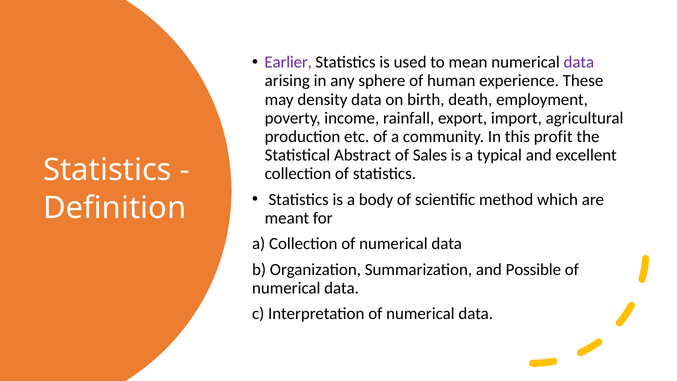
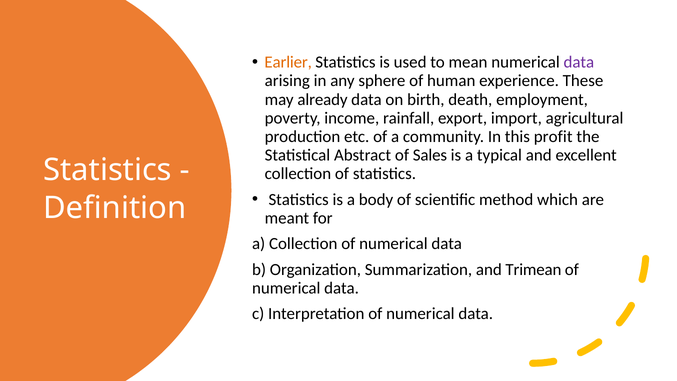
Earlier colour: purple -> orange (288, 62)
density: density -> already (323, 99)
Possible: Possible -> Trimean (533, 269)
